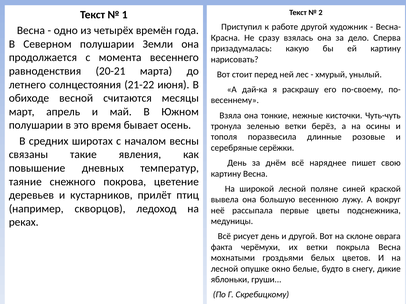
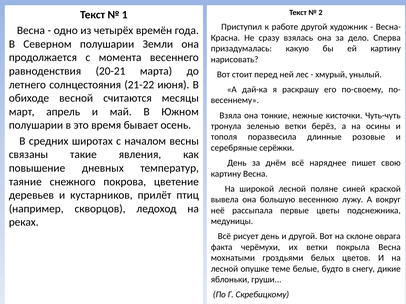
окно: окно -> теме (281, 269)
